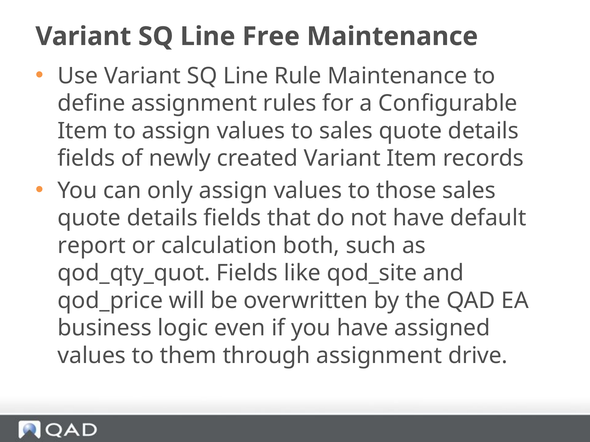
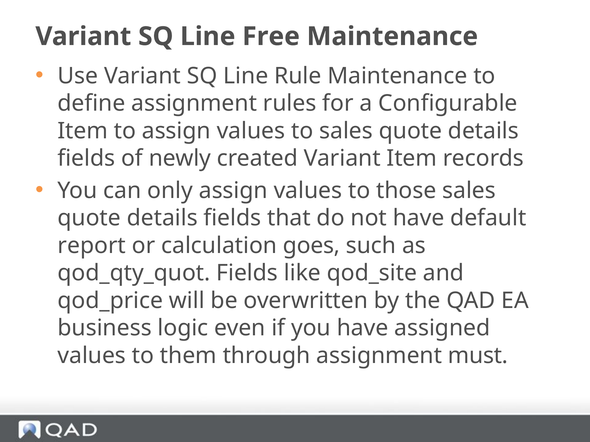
both: both -> goes (312, 246)
drive: drive -> must (478, 356)
